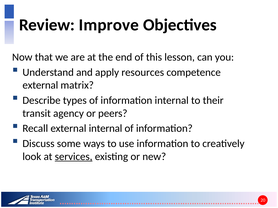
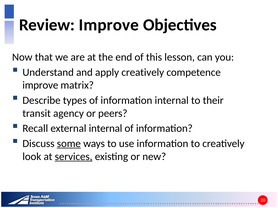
apply resources: resources -> creatively (143, 72)
external: external -> improve (40, 85)
some underline: none -> present (69, 144)
